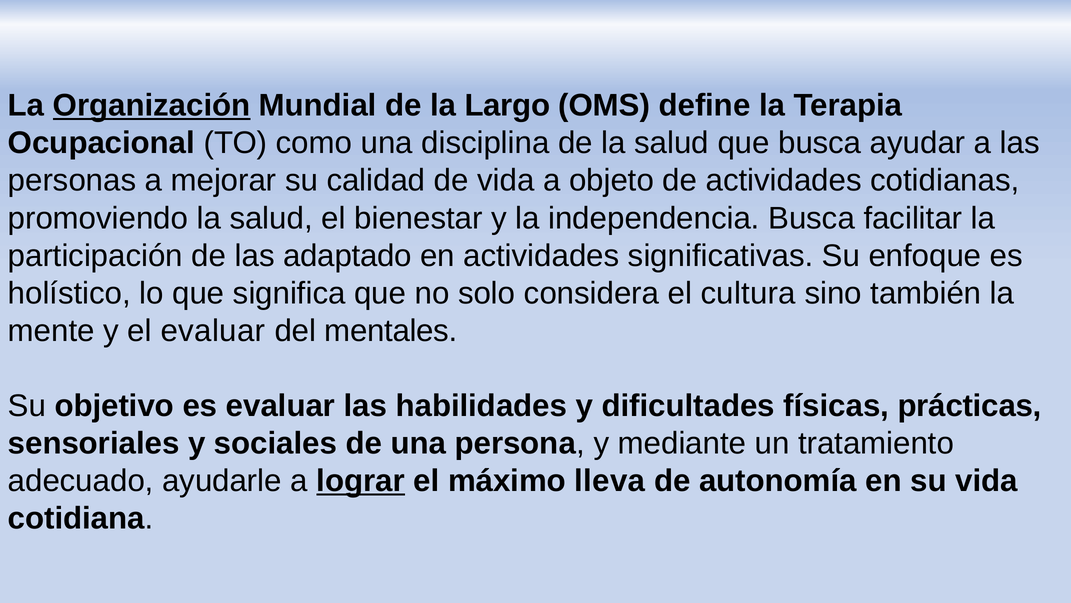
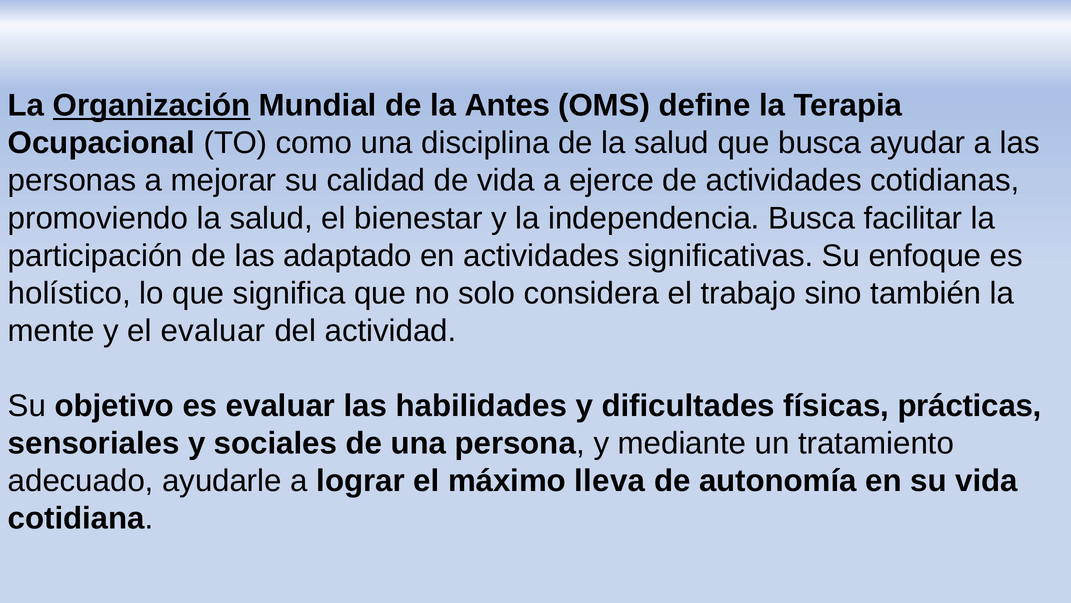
Largo: Largo -> Antes (507, 105)
objeto: objeto -> ejerce (612, 181)
cultura: cultura -> trabajo (748, 293)
mentales: mentales -> actividad (391, 331)
lograr underline: present -> none (361, 481)
